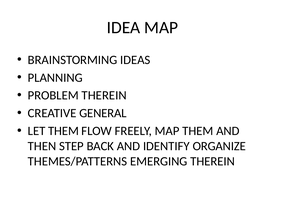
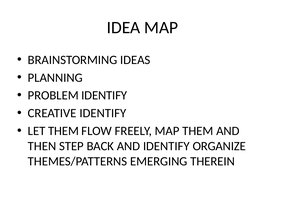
PROBLEM THEREIN: THEREIN -> IDENTIFY (104, 95)
CREATIVE GENERAL: GENERAL -> IDENTIFY (103, 113)
